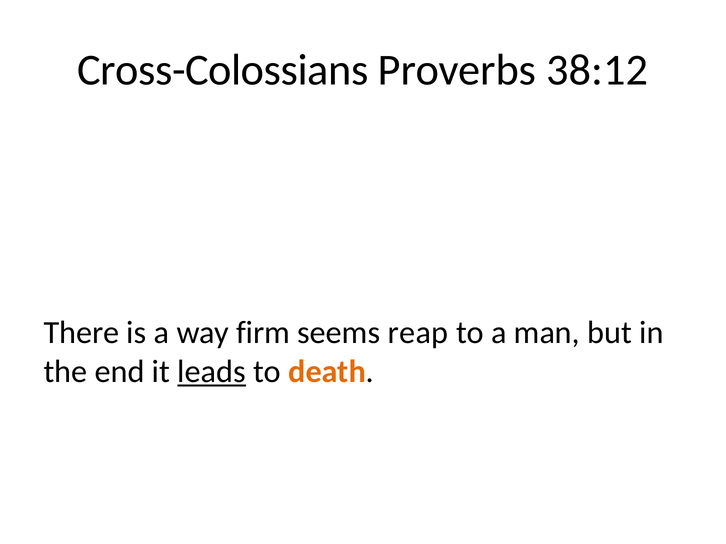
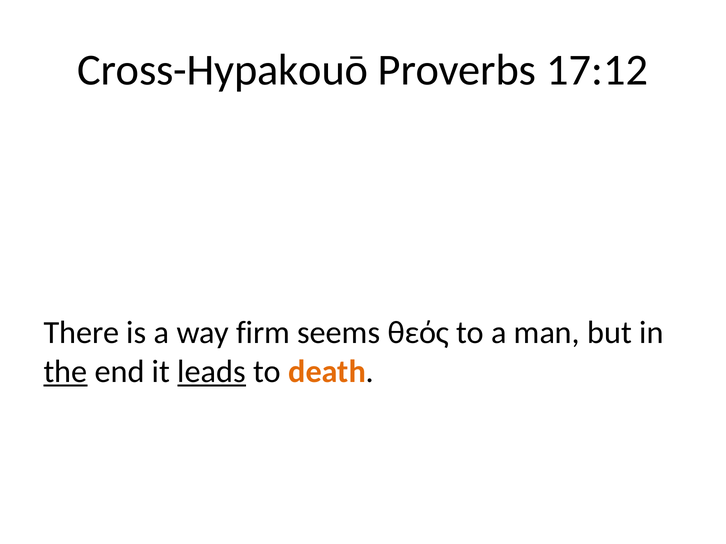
Cross-Colossians: Cross-Colossians -> Cross-Hypakouō (223, 70)
38:12: 38:12 -> 17:12 (597, 70)
reap: reap -> θεός (418, 333)
the underline: none -> present (65, 372)
